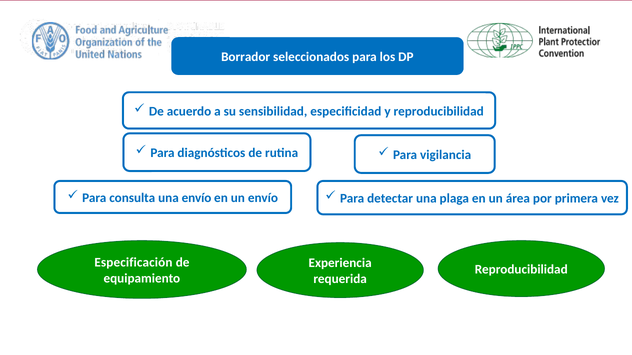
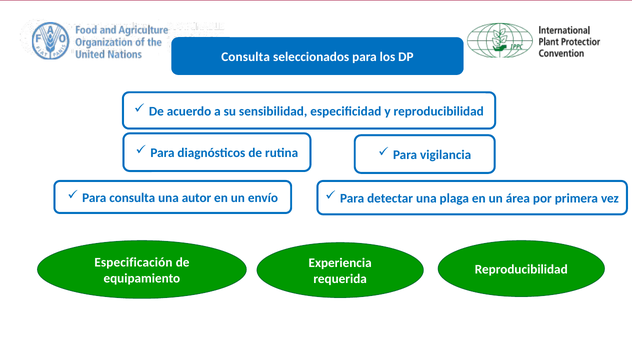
Borrador: Borrador -> Consulta (246, 57)
una envío: envío -> autor (196, 198)
